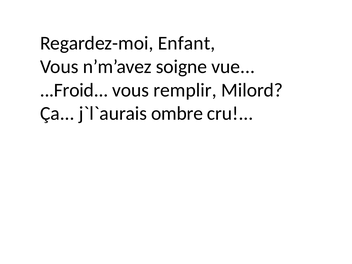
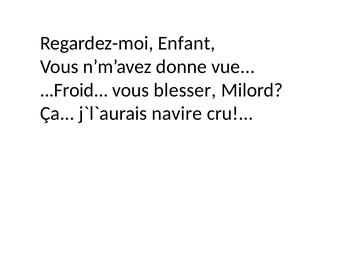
soigne: soigne -> donne (181, 67)
remplir: remplir -> blesser (185, 90)
ombre: ombre -> navire (177, 114)
